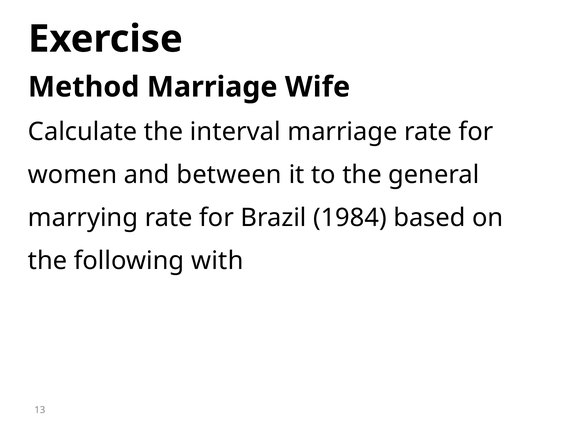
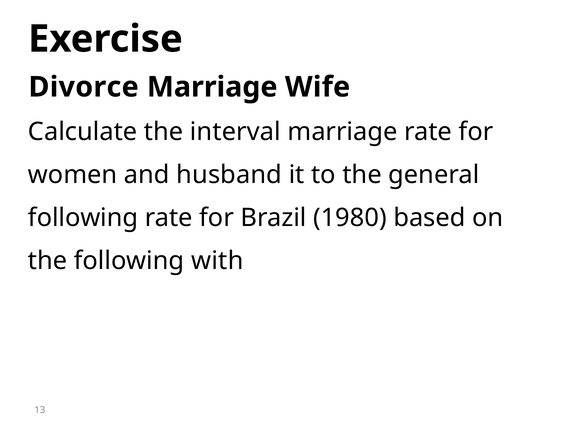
Method: Method -> Divorce (84, 87)
between: between -> husband (229, 175)
marrying: marrying -> following (83, 218)
1984: 1984 -> 1980 (350, 218)
